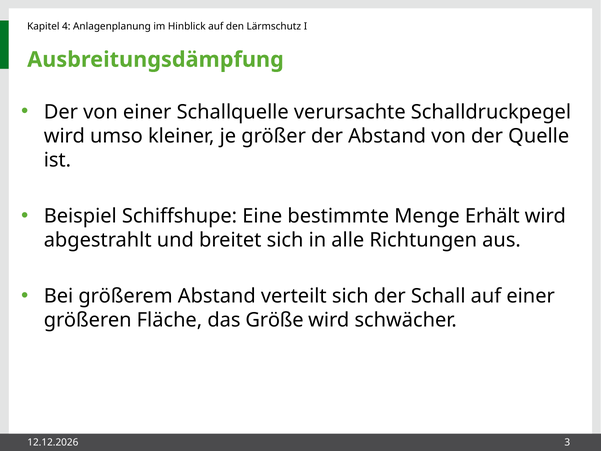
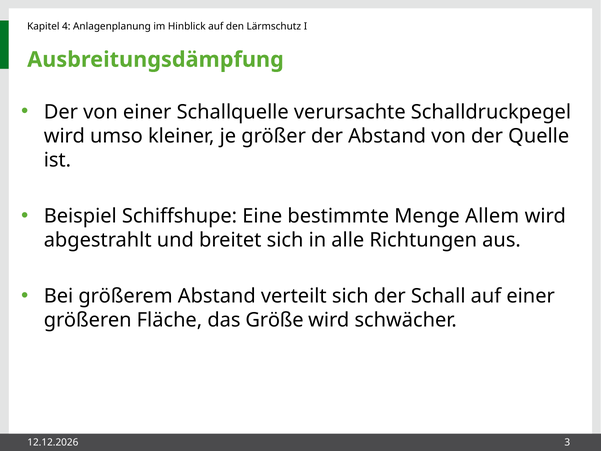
Erhält: Erhält -> Allem (492, 216)
